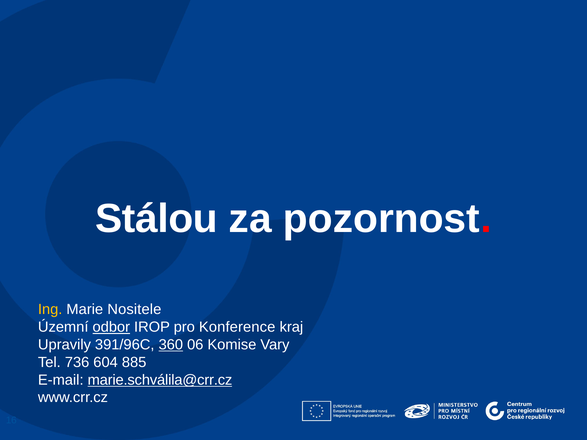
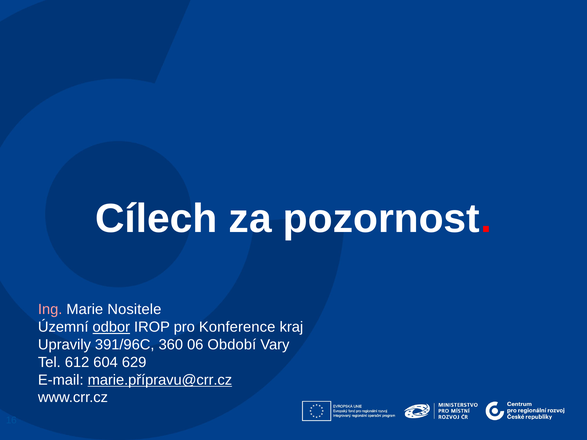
Stálou: Stálou -> Cílech (156, 219)
Ing colour: yellow -> pink (50, 310)
360 underline: present -> none (171, 345)
Komise: Komise -> Období (232, 345)
736: 736 -> 612 (77, 362)
885: 885 -> 629 (134, 362)
marie.schválila@crr.cz: marie.schválila@crr.cz -> marie.přípravu@crr.cz (160, 380)
